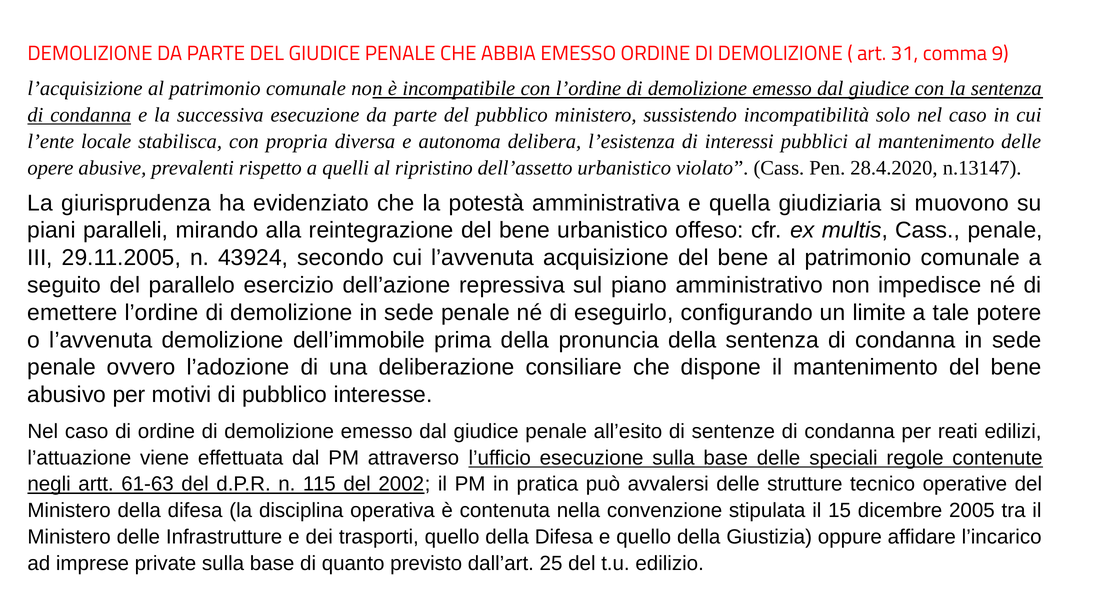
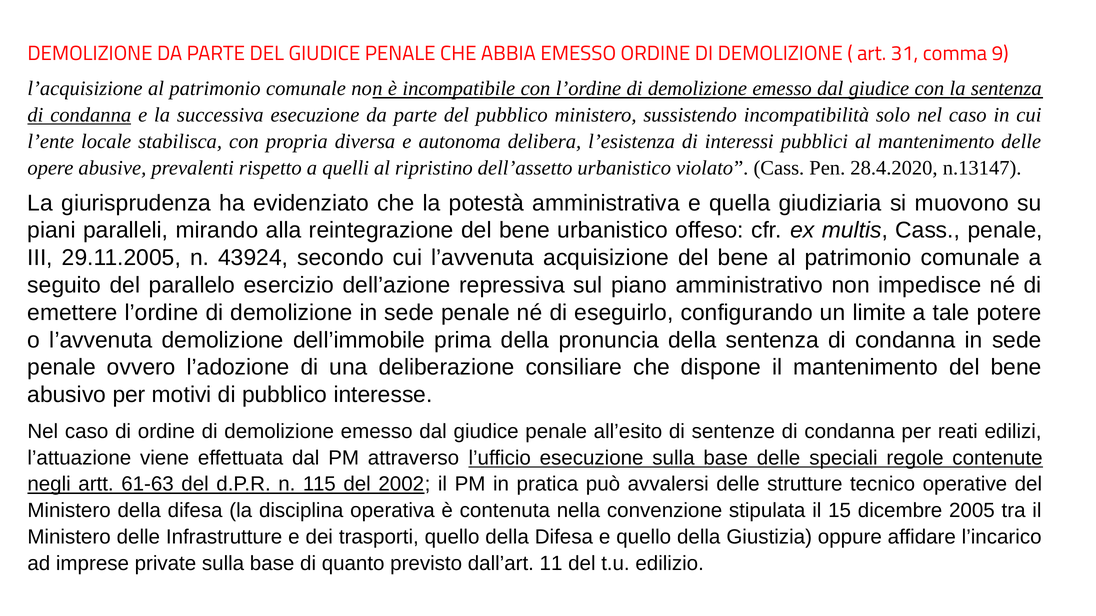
25: 25 -> 11 (551, 564)
